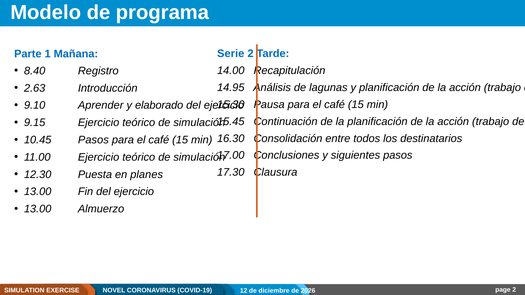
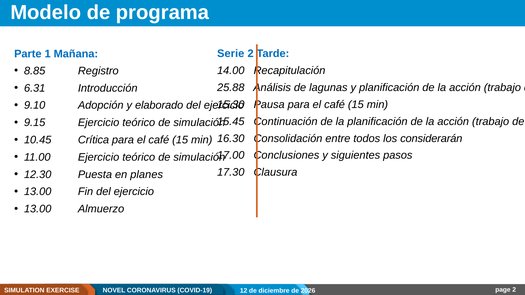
8.40: 8.40 -> 8.85 (35, 71)
14.95: 14.95 -> 25.88 (231, 88)
2.63: 2.63 -> 6.31 (35, 88)
Aprender: Aprender -> Adopción (101, 105)
destinatarios: destinatarios -> considerarán (431, 139)
10.45 Pasos: Pasos -> Crítica (93, 140)
